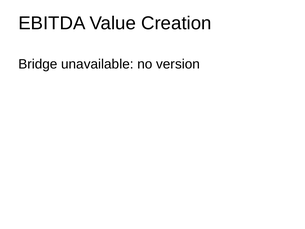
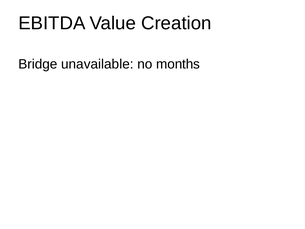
version: version -> months (178, 64)
